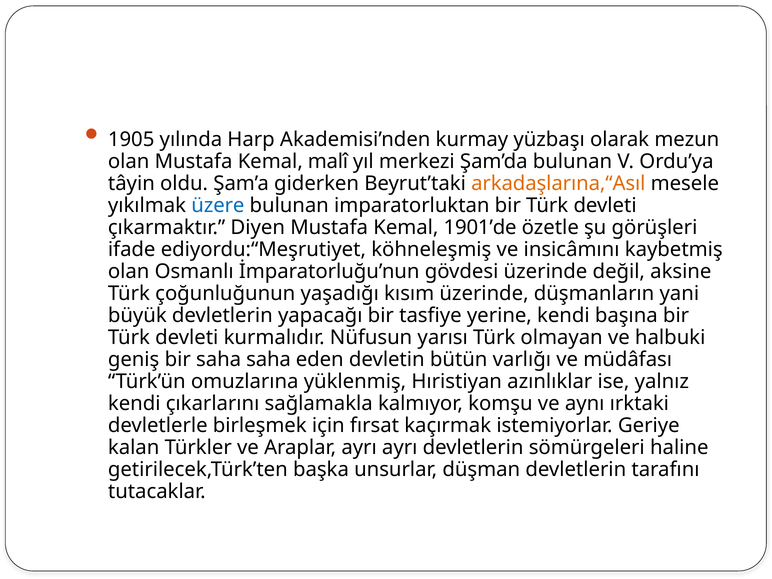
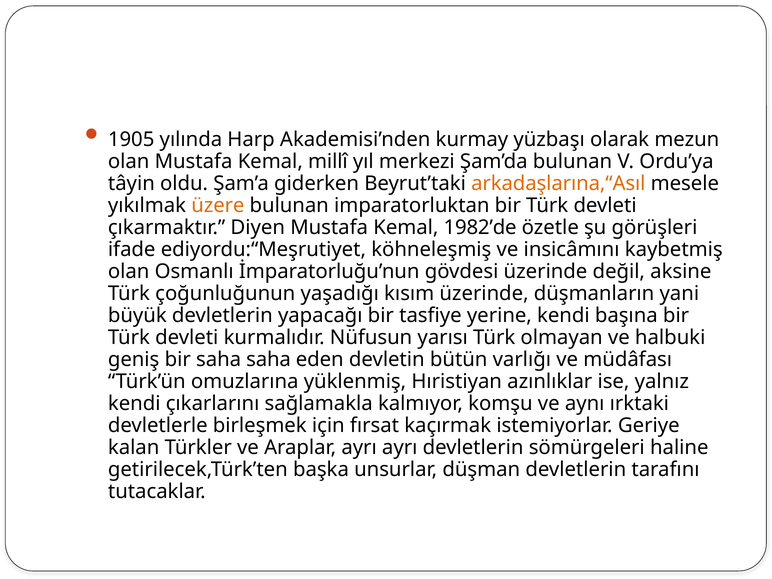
malî: malî -> millî (328, 162)
üzere colour: blue -> orange (218, 206)
1901’de: 1901’de -> 1982’de (480, 228)
